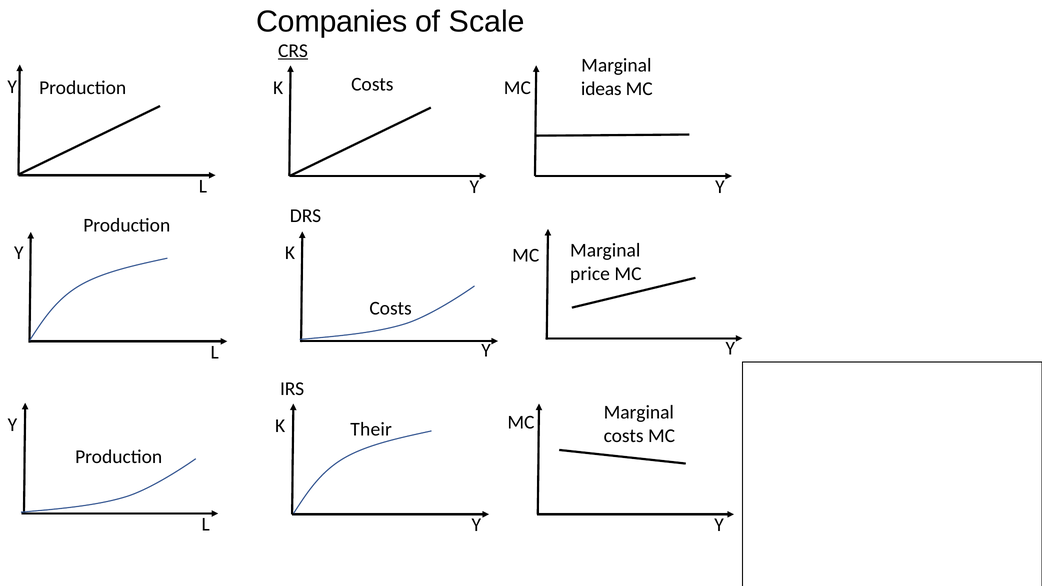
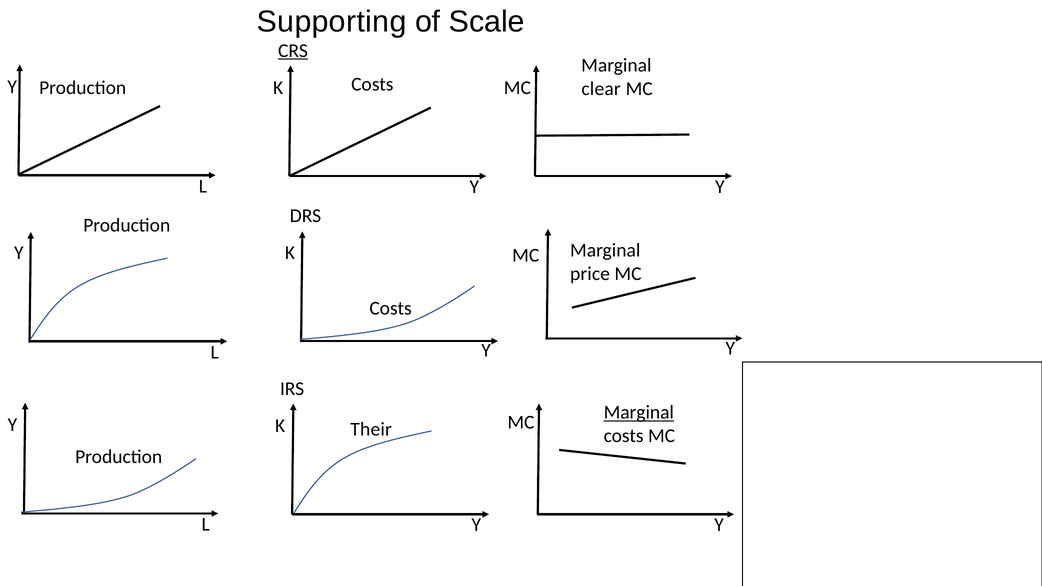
Companies: Companies -> Supporting (332, 22)
ideas: ideas -> clear (601, 89)
Marginal underline: none -> present (639, 413)
